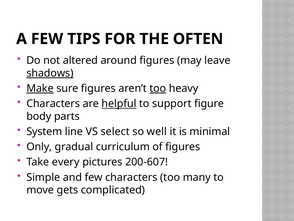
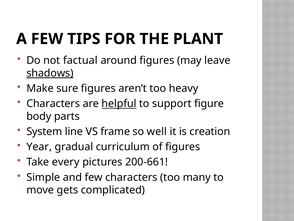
OFTEN: OFTEN -> PLANT (198, 39)
altered: altered -> factual (80, 60)
Make underline: present -> none (40, 88)
too underline: present -> none (158, 88)
select: select -> frame (115, 131)
minimal: minimal -> creation (210, 131)
Only: Only -> Year (39, 147)
200-607: 200-607 -> 200-661 (147, 162)
